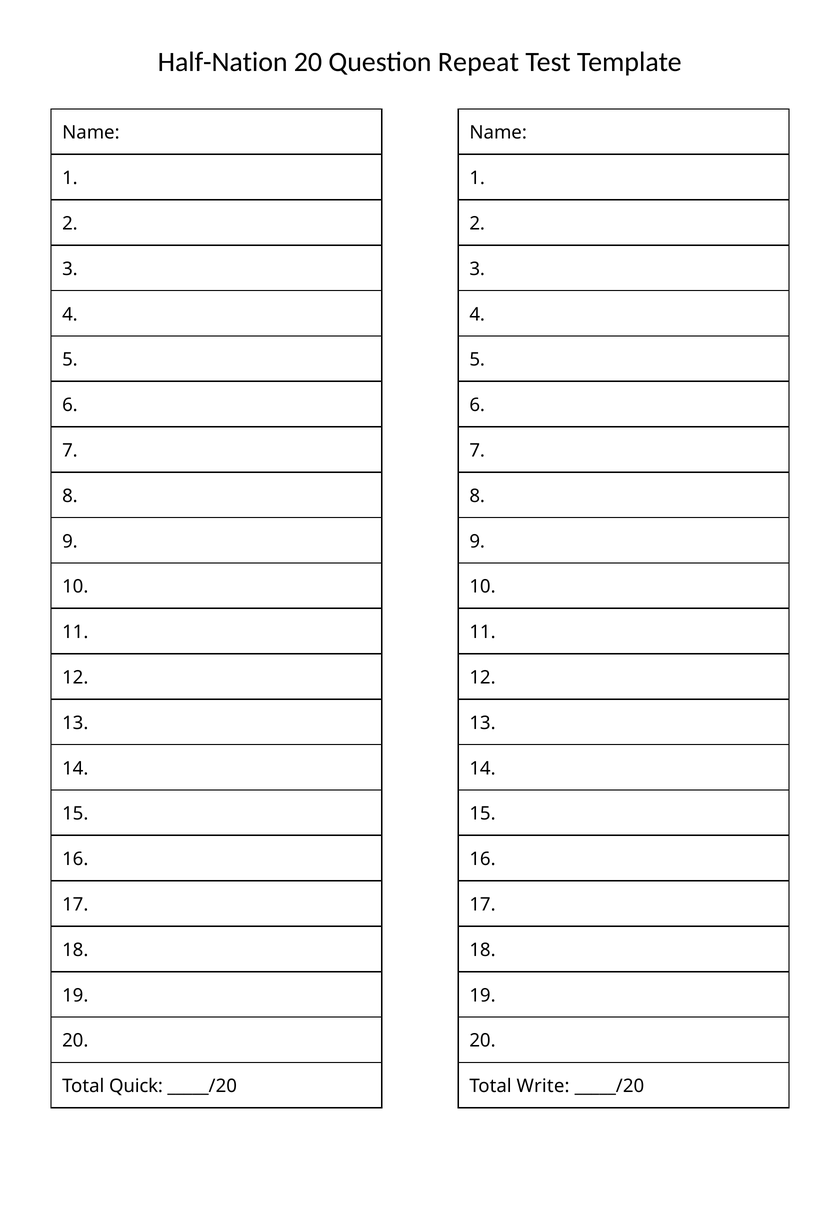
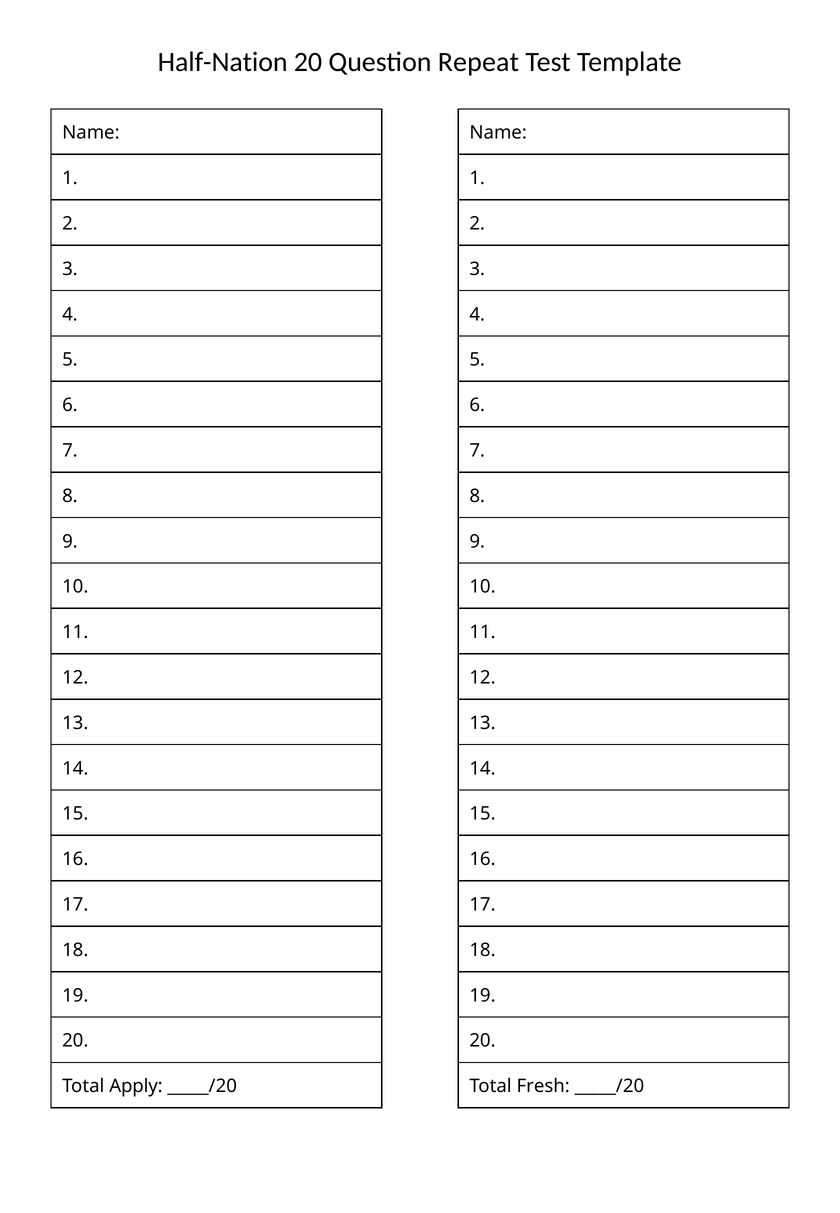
Quick: Quick -> Apply (136, 1087)
Write: Write -> Fresh (543, 1087)
